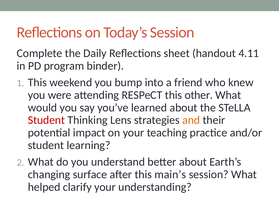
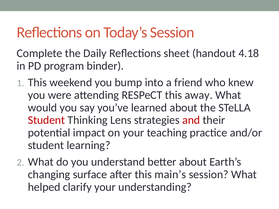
4.11: 4.11 -> 4.18 (249, 53)
other: other -> away (199, 95)
and colour: orange -> red (191, 120)
